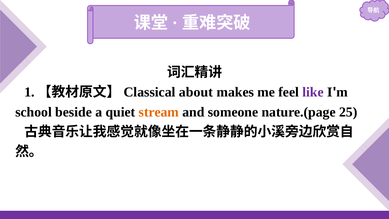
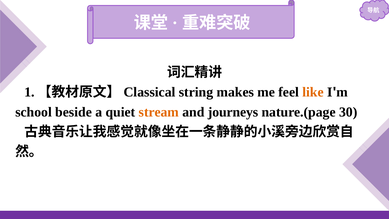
about: about -> string (196, 92)
like colour: purple -> orange (313, 92)
someone: someone -> journeys (233, 112)
25: 25 -> 30 (348, 112)
